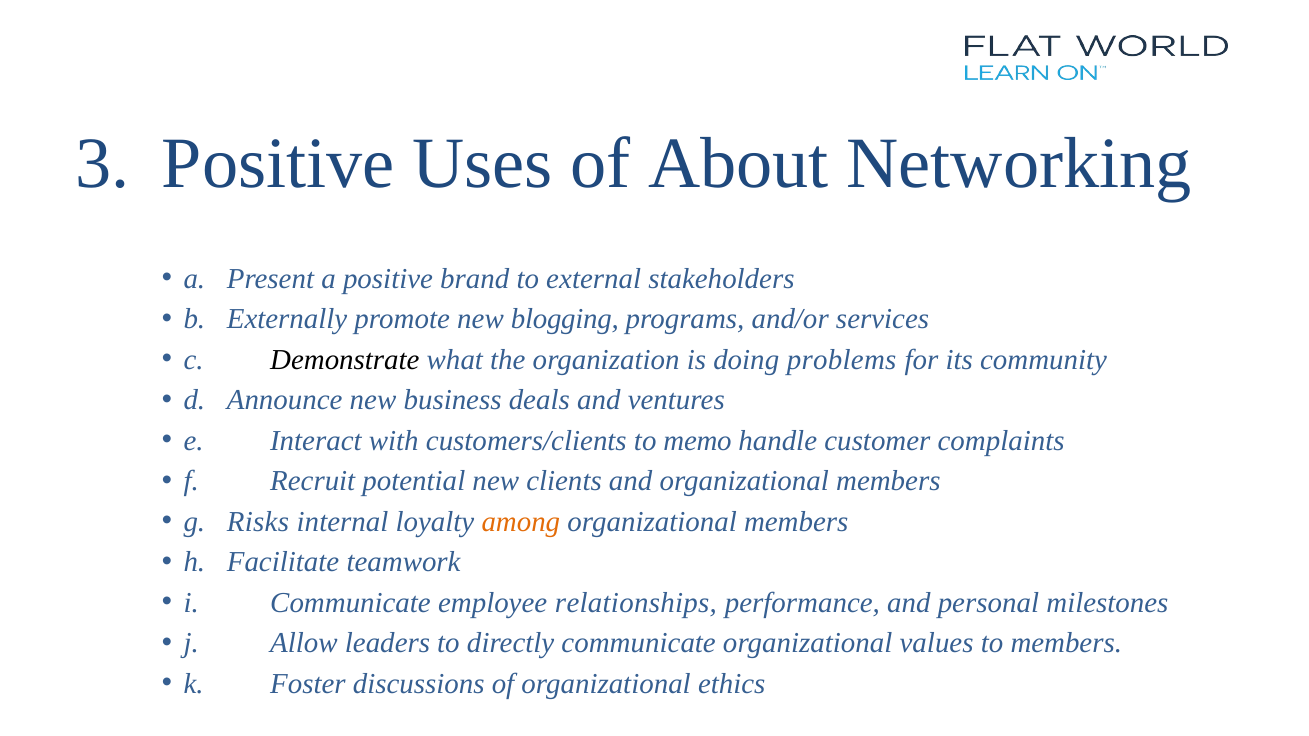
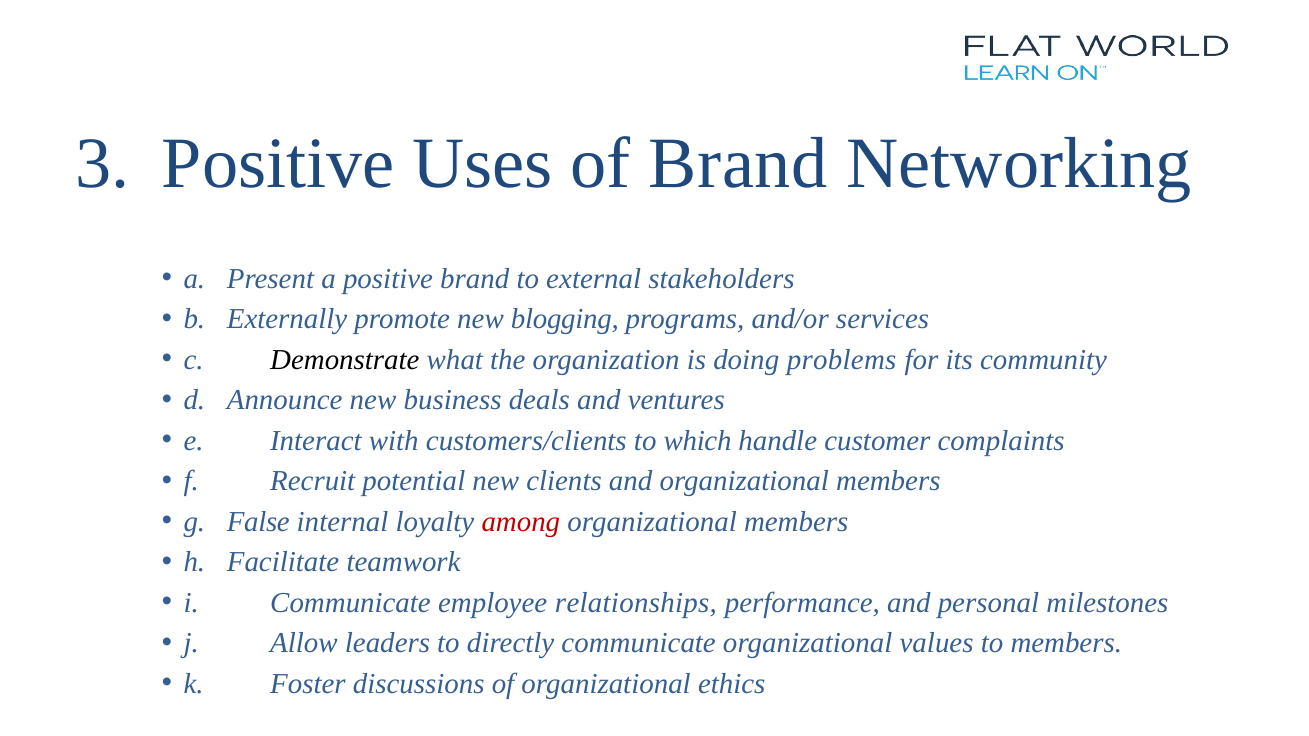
of About: About -> Brand (738, 164)
memo: memo -> which (698, 441)
Risks: Risks -> False (258, 522)
among colour: orange -> red (521, 522)
